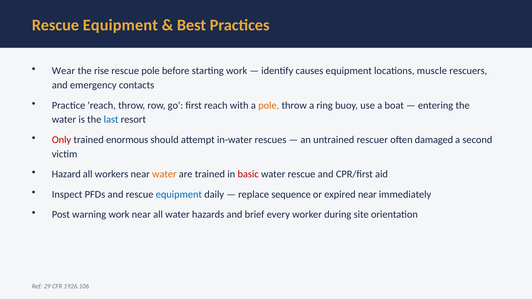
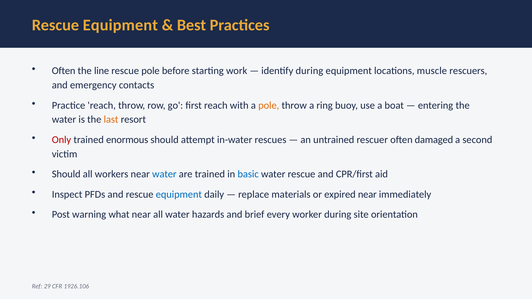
Wear: Wear -> Often (64, 71)
rise: rise -> line (102, 71)
identify causes: causes -> during (309, 71)
last colour: blue -> orange (111, 120)
Hazard: Hazard -> Should (66, 174)
water colour: orange -> blue (164, 174)
basic colour: red -> blue (248, 174)
sequence: sequence -> materials (291, 194)
warning work: work -> what (119, 215)
